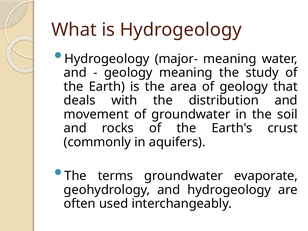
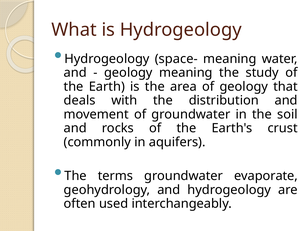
major-: major- -> space- (176, 59)
